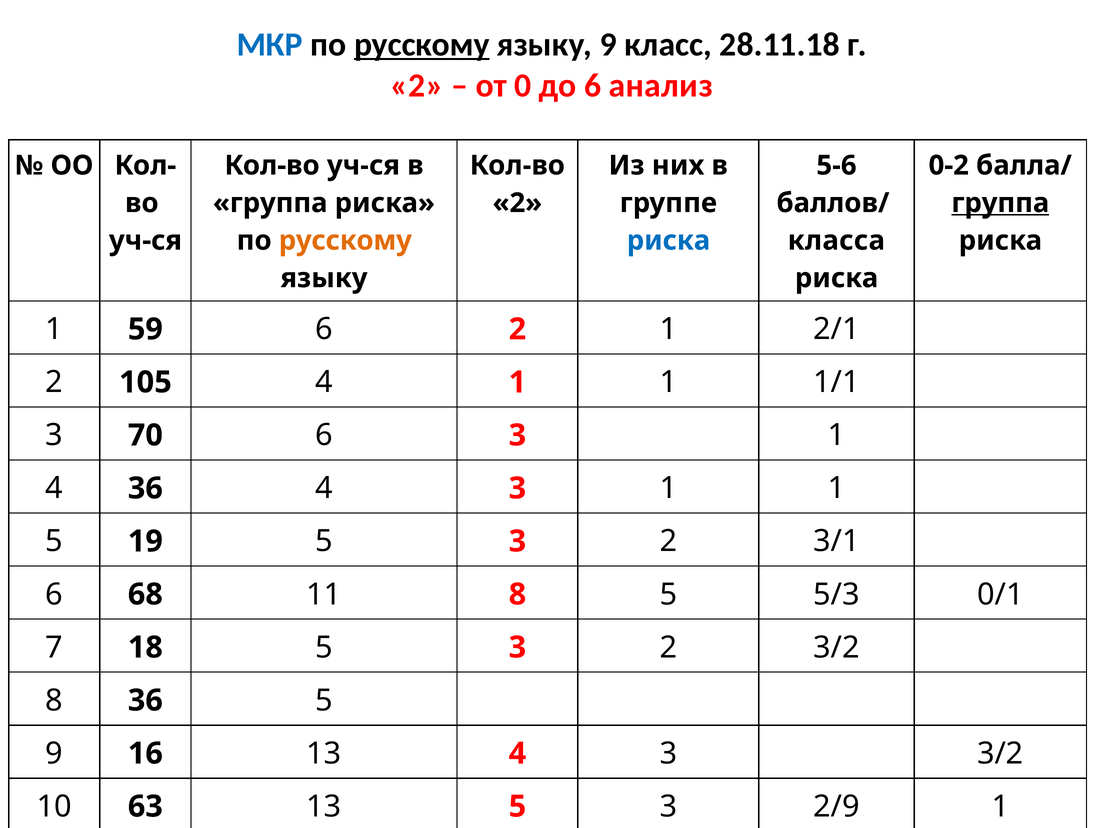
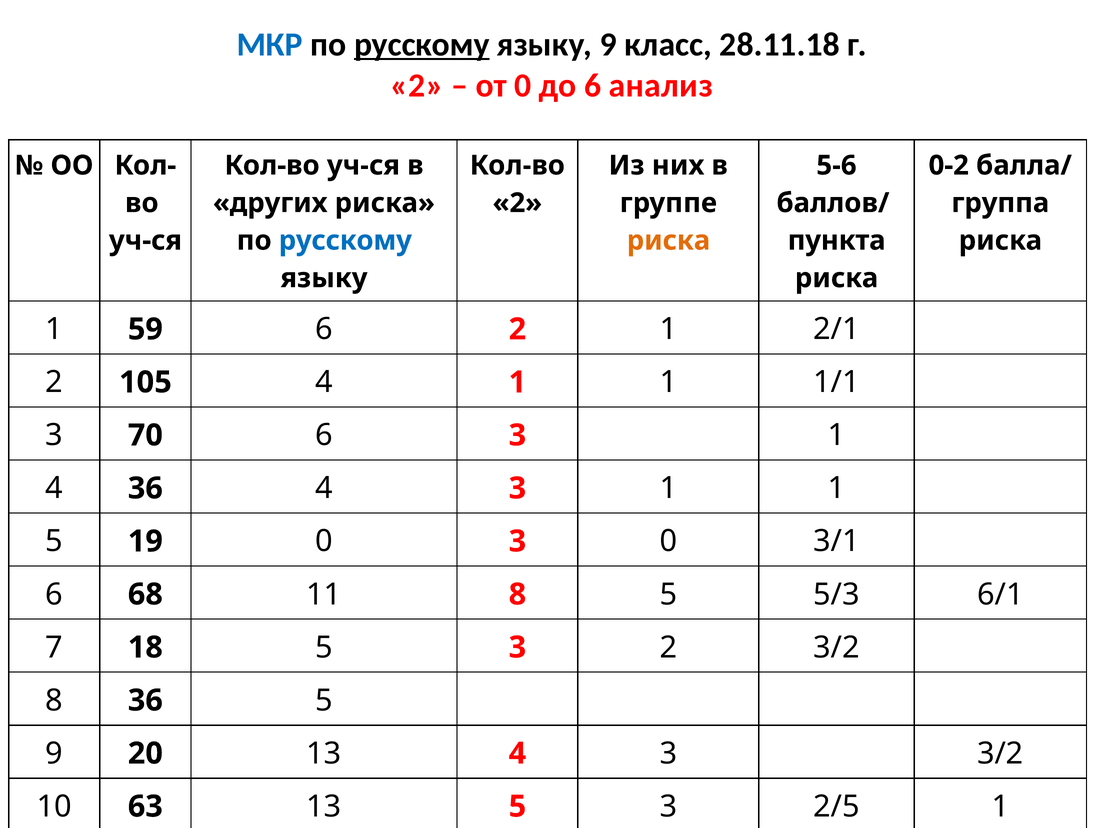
группа: группа -> других (270, 203)
группа underline: present -> none (1000, 203)
русскому colour: orange -> blue (345, 241)
риска colour: blue -> orange (668, 241)
класса: класса -> пункта (837, 241)
19 5: 5 -> 0 (324, 541)
2: 2 -> 0 (668, 541)
0/1: 0/1 -> 6/1 (1000, 594)
16: 16 -> 20 (145, 753)
2/9: 2/9 -> 2/5 (836, 806)
